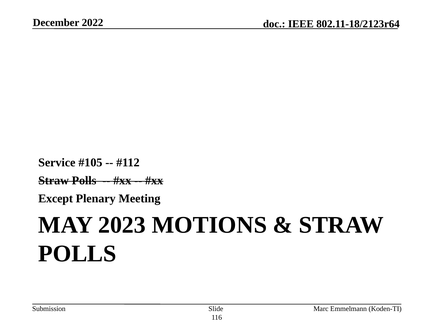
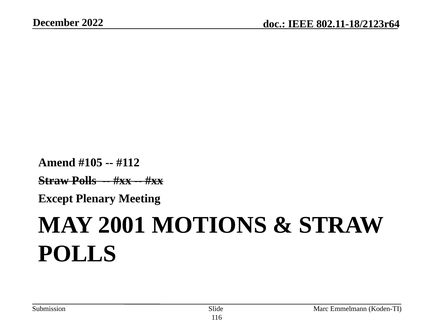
Service: Service -> Amend (57, 163)
2023: 2023 -> 2001 (122, 225)
